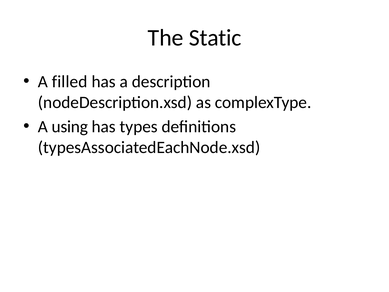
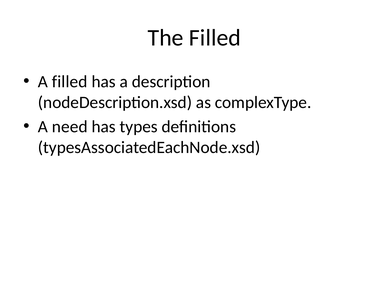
The Static: Static -> Filled (215, 38)
using: using -> need (70, 127)
